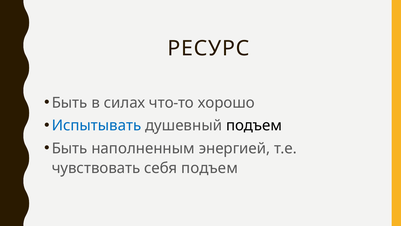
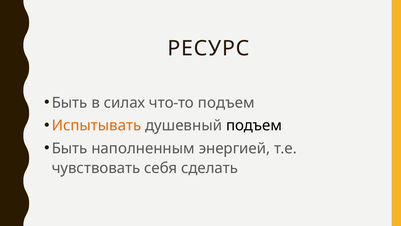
что-то хорошо: хорошо -> подъем (226, 103)
Испытывать colour: blue -> orange (96, 125)
себя подъем: подъем -> сделать (210, 168)
